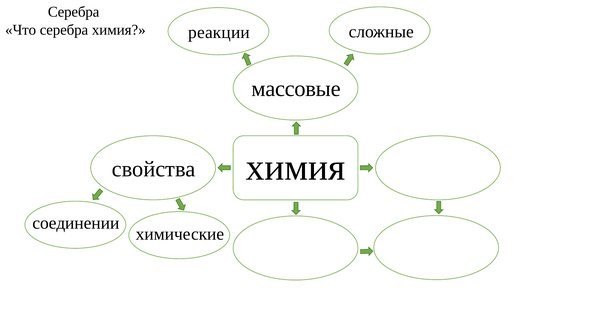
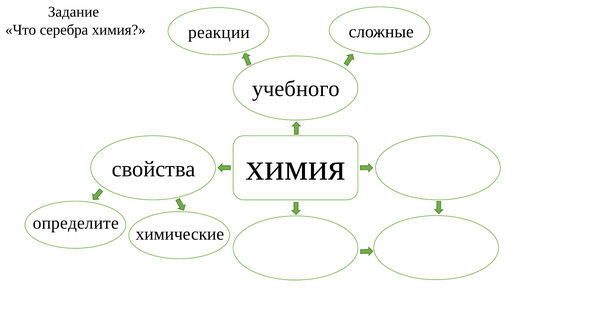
Серебра: Серебра -> Задание (73, 12)
массовые: массовые -> учебного (296, 89)
соединении: соединении -> определите (76, 223)
